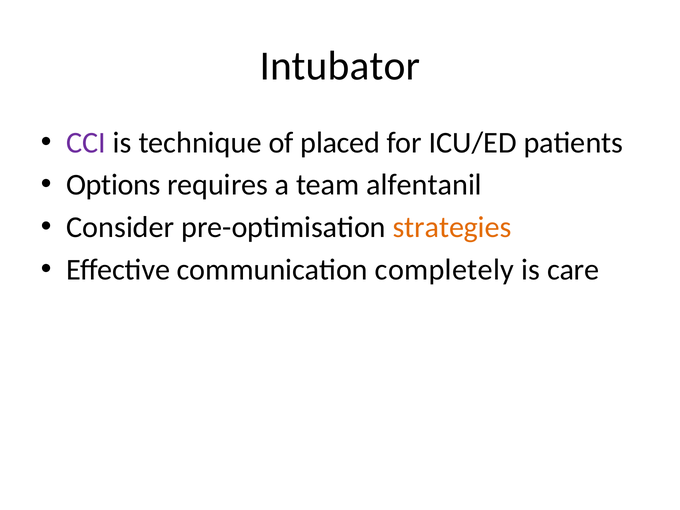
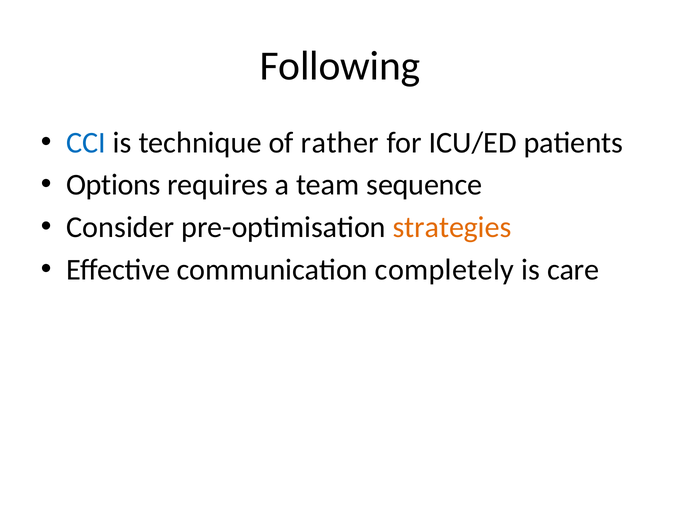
Intubator: Intubator -> Following (340, 66)
CCI colour: purple -> blue (86, 143)
placed: placed -> rather (340, 143)
alfentanil: alfentanil -> sequence (424, 185)
